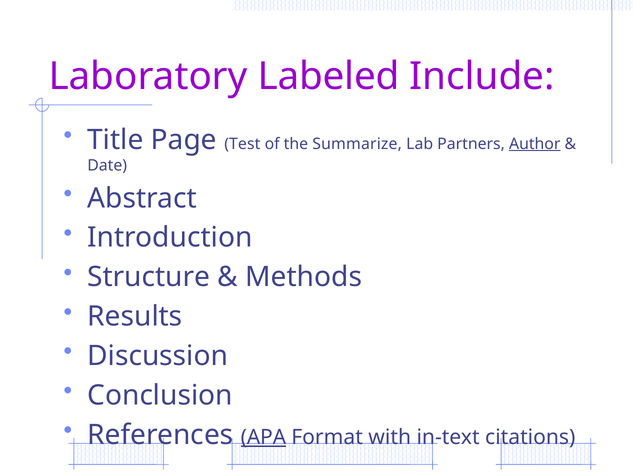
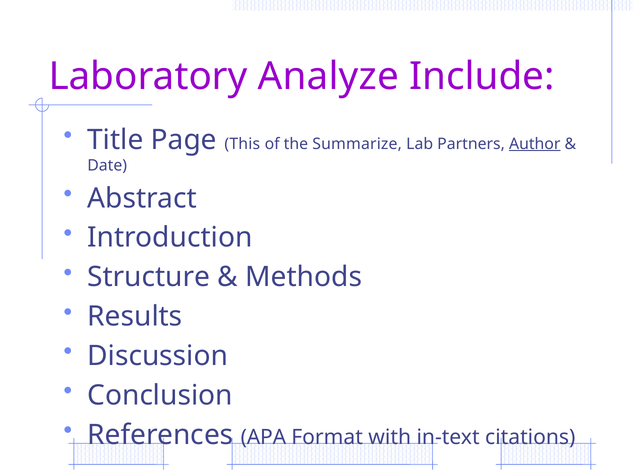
Labeled: Labeled -> Analyze (328, 77)
Test: Test -> This (242, 144)
APA underline: present -> none (263, 437)
